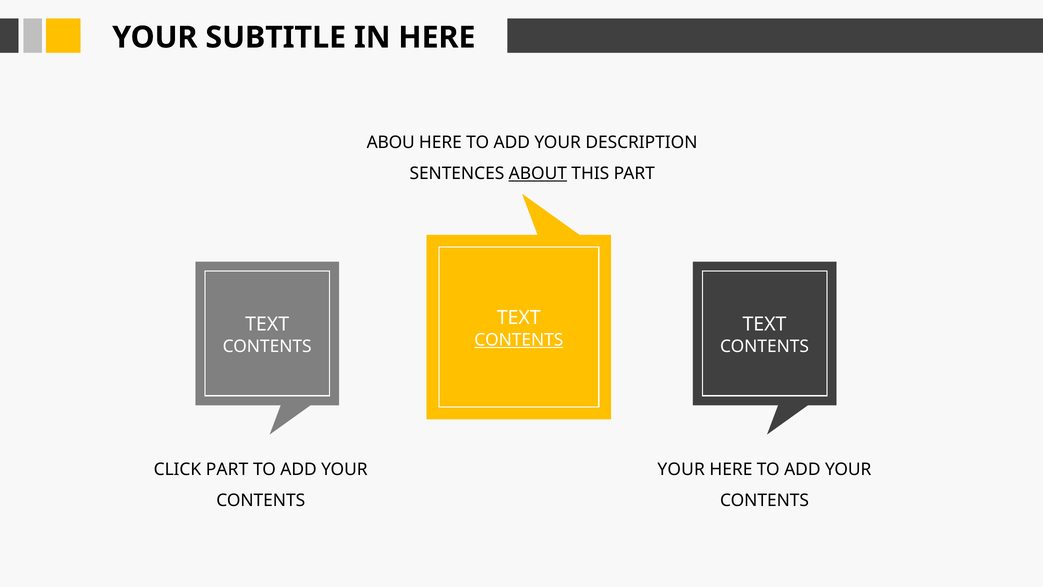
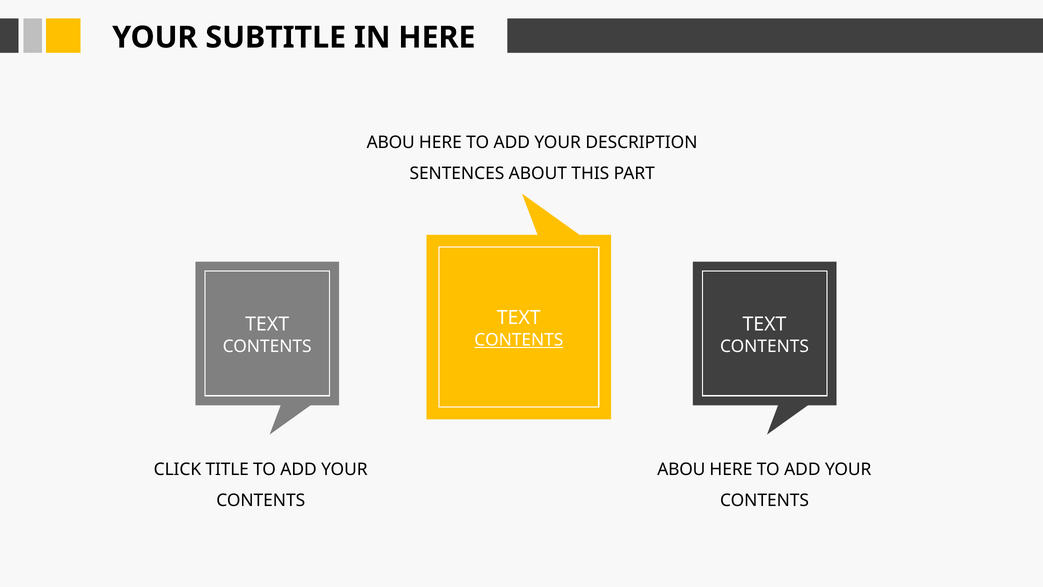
ABOUT underline: present -> none (538, 174)
CLICK PART: PART -> TITLE (227, 469)
YOUR: YOUR -> ABOU (681, 469)
